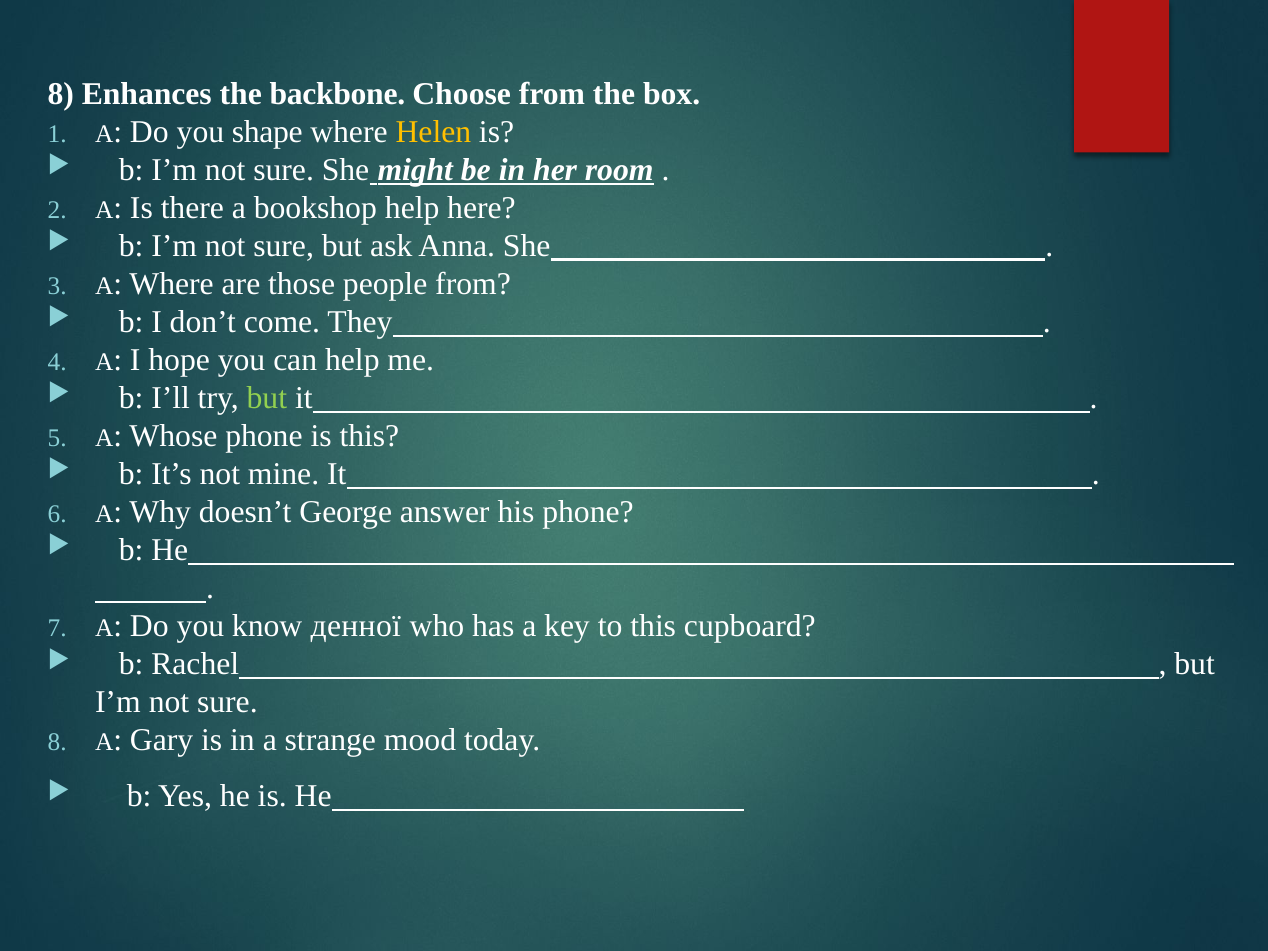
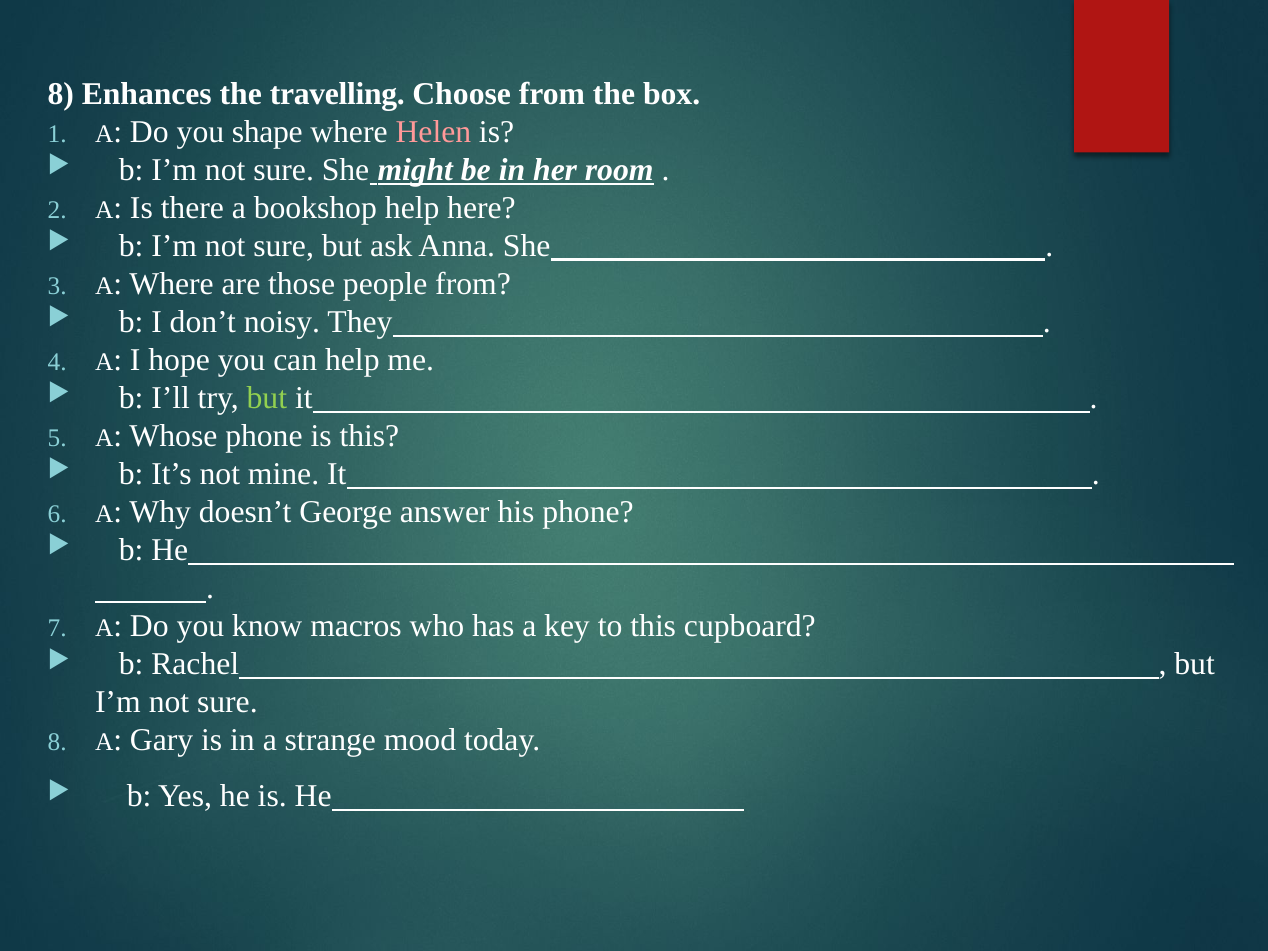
backbone: backbone -> travelling (337, 94)
Helen colour: yellow -> pink (433, 132)
come: come -> noisy (282, 322)
денної: денної -> macros (356, 626)
